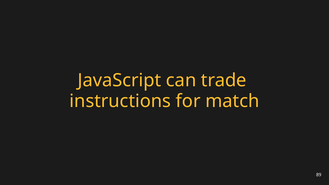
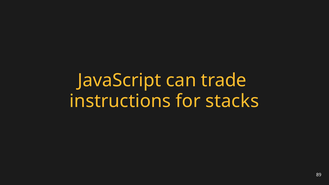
match: match -> stacks (232, 101)
